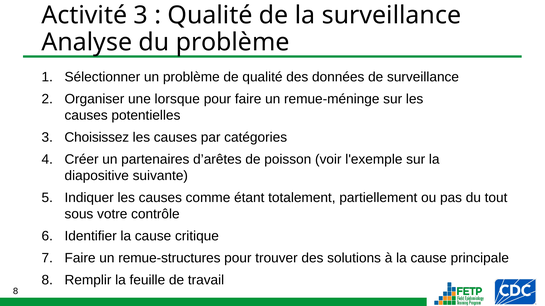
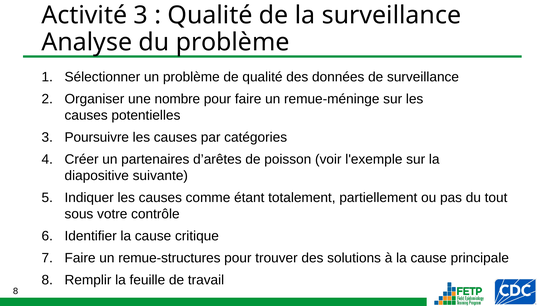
lorsque: lorsque -> nombre (177, 99)
Choisissez: Choisissez -> Poursuivre (97, 138)
